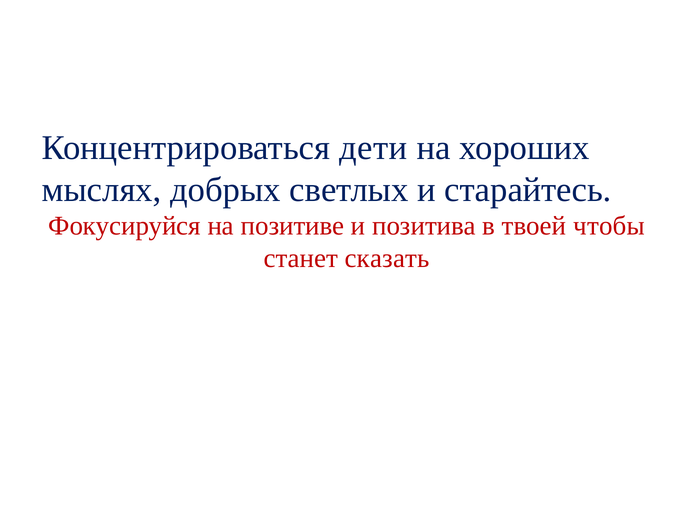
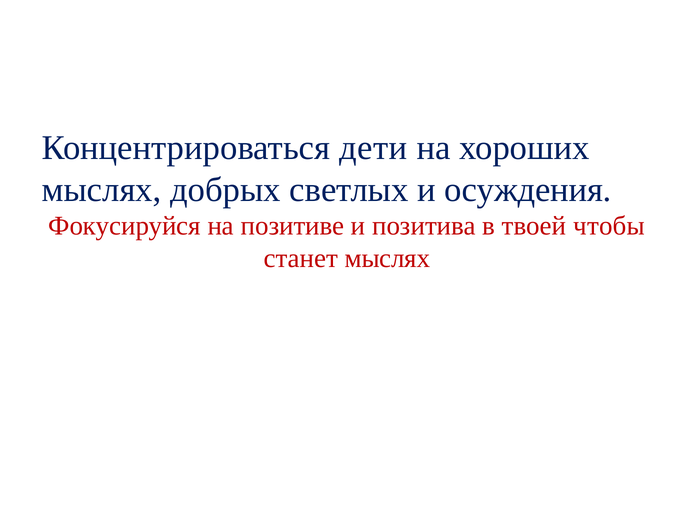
старайтесь: старайтесь -> осуждения (528, 190)
станет сказать: сказать -> мыслях (387, 259)
